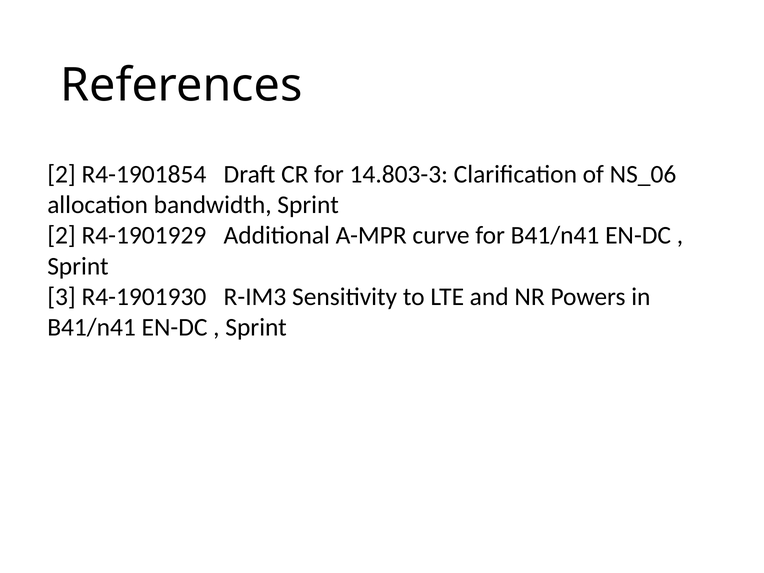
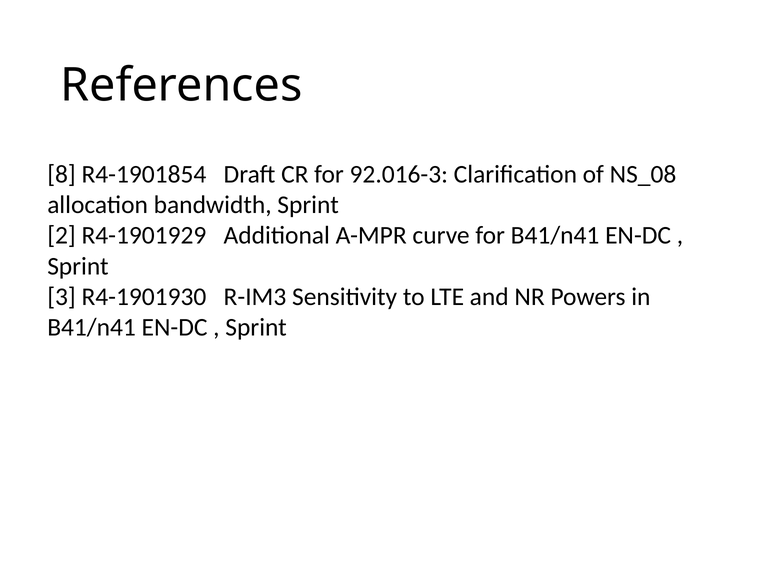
2: 2 -> 8 (61, 174)
14.803-3: 14.803-3 -> 92.016-3 (399, 174)
NS_06: NS_06 -> NS_08 (643, 174)
